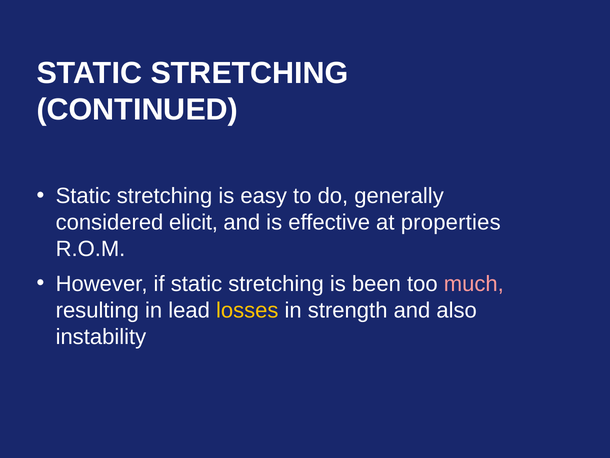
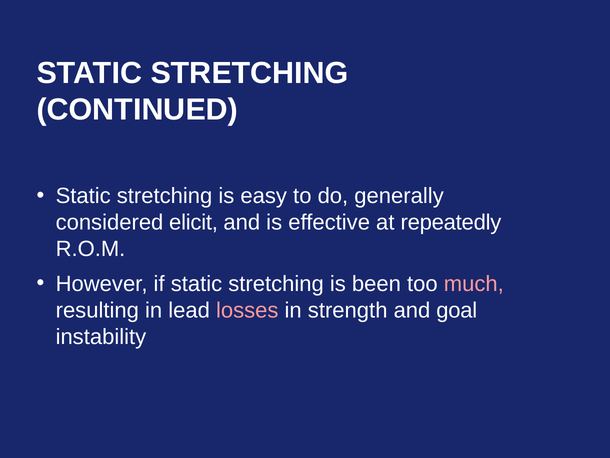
properties: properties -> repeatedly (451, 222)
losses colour: yellow -> pink (247, 310)
also: also -> goal (457, 310)
